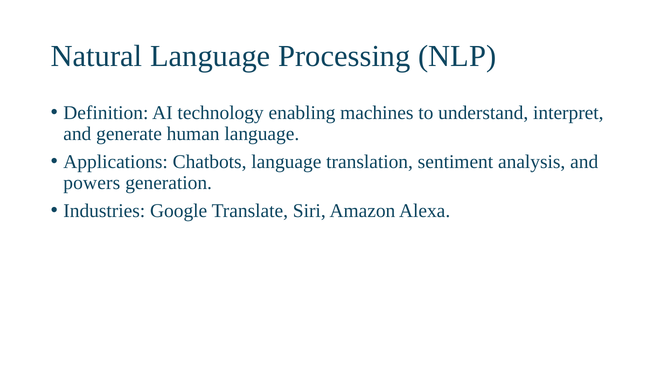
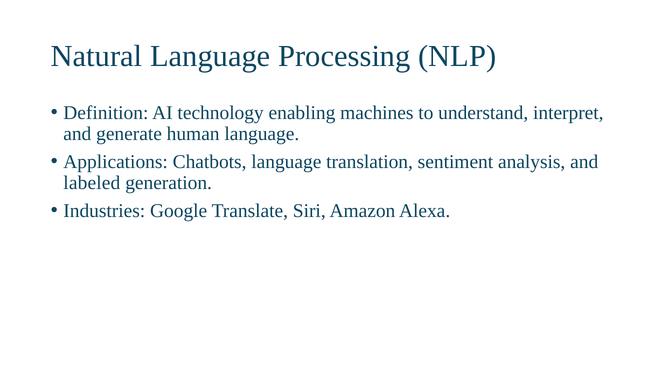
powers: powers -> labeled (92, 183)
